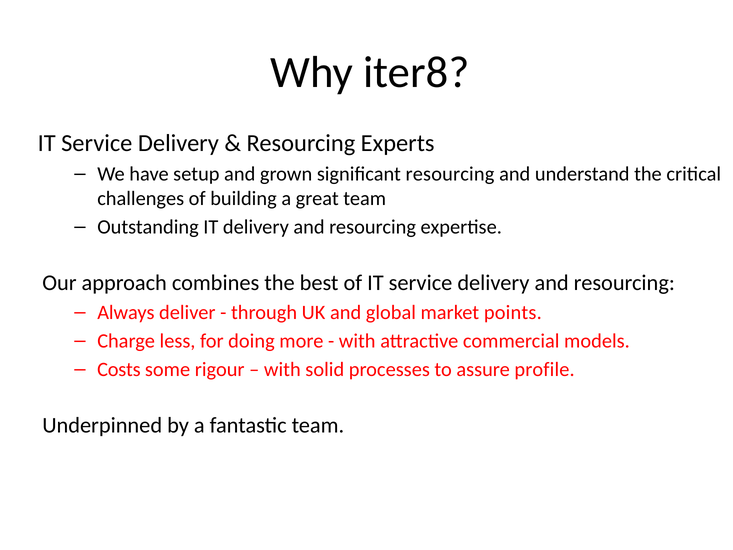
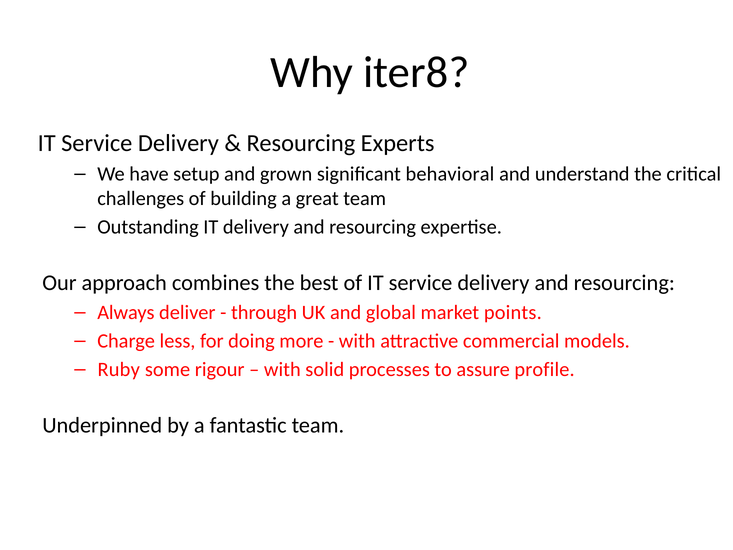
significant resourcing: resourcing -> behavioral (450, 174)
Costs: Costs -> Ruby (119, 369)
